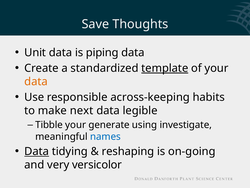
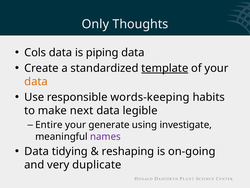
Save: Save -> Only (95, 24)
Unit: Unit -> Cols (35, 52)
across-keeping: across-keeping -> words-keeping (150, 97)
Tibble: Tibble -> Entire (49, 125)
names colour: blue -> purple (105, 136)
Data underline: present -> none (37, 151)
versicolor: versicolor -> duplicate (97, 164)
